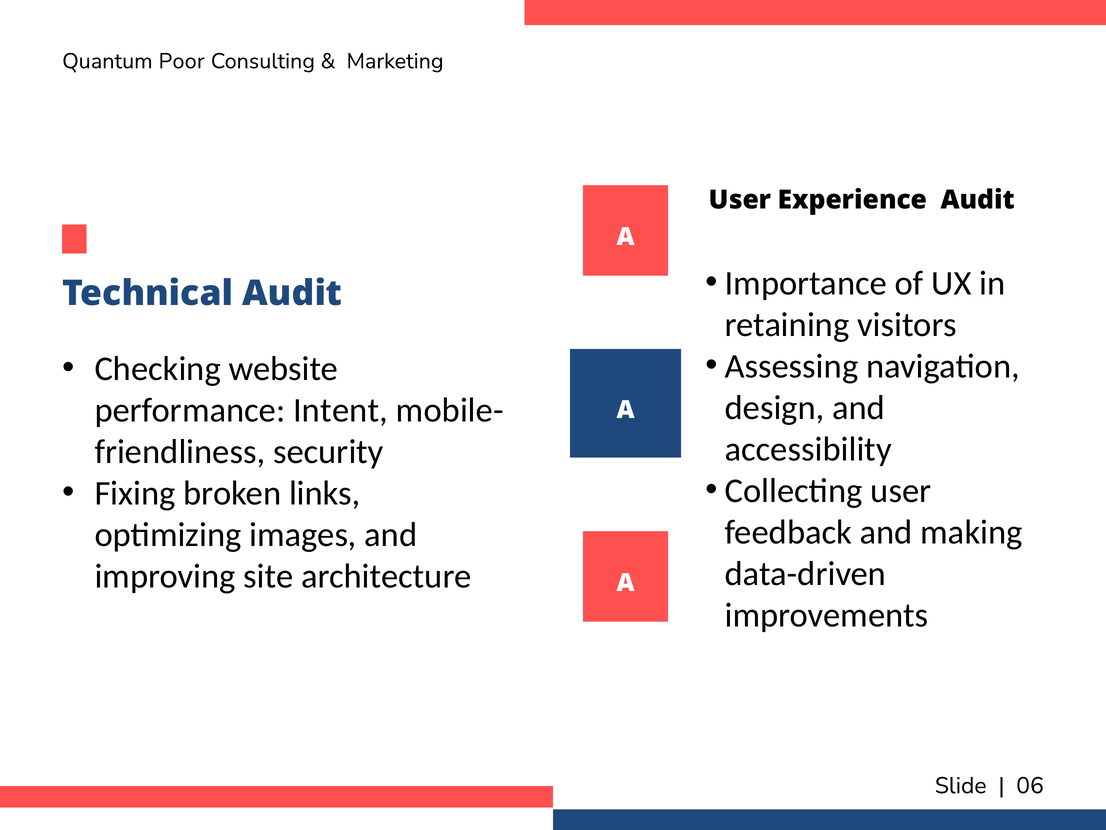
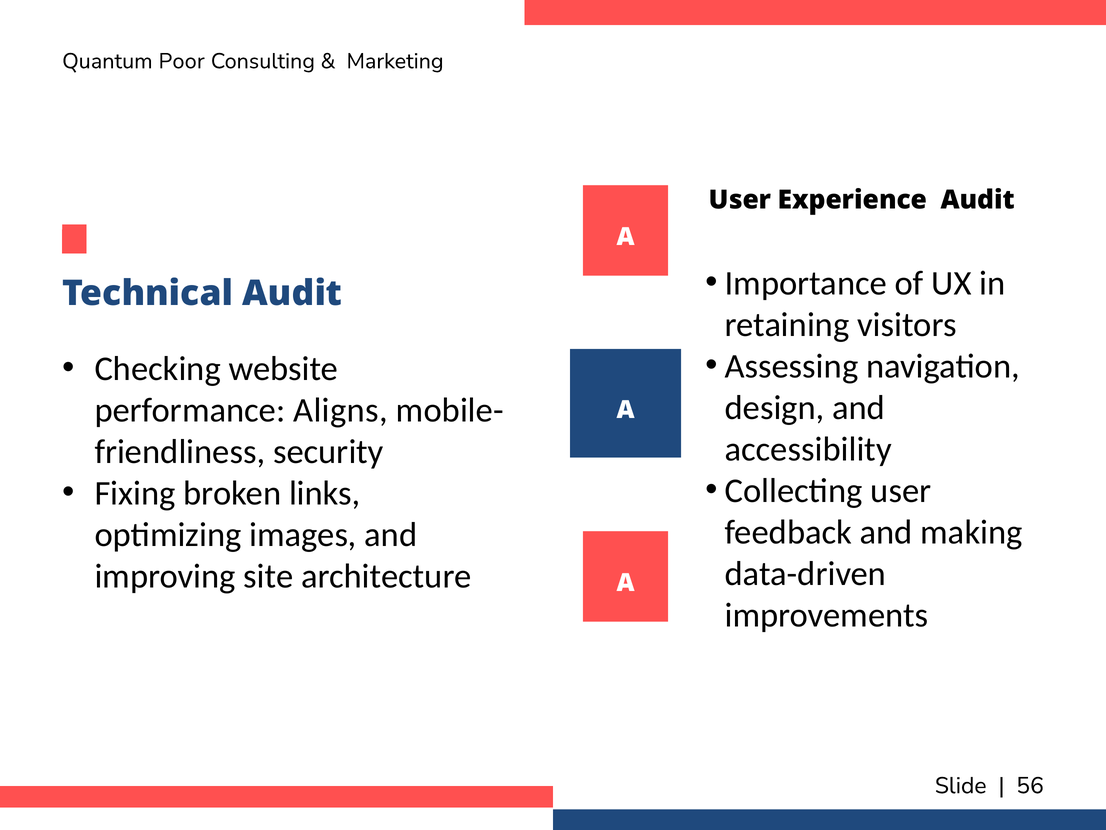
Intent: Intent -> Aligns (340, 410)
06: 06 -> 56 (1030, 785)
